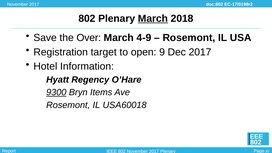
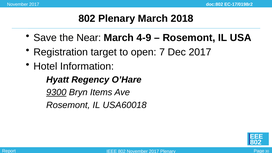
March underline: present -> none (153, 19)
Over: Over -> Near (89, 38)
9: 9 -> 7 (162, 52)
